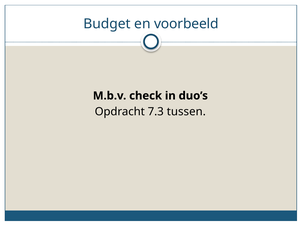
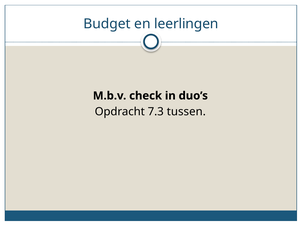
voorbeeld: voorbeeld -> leerlingen (186, 24)
